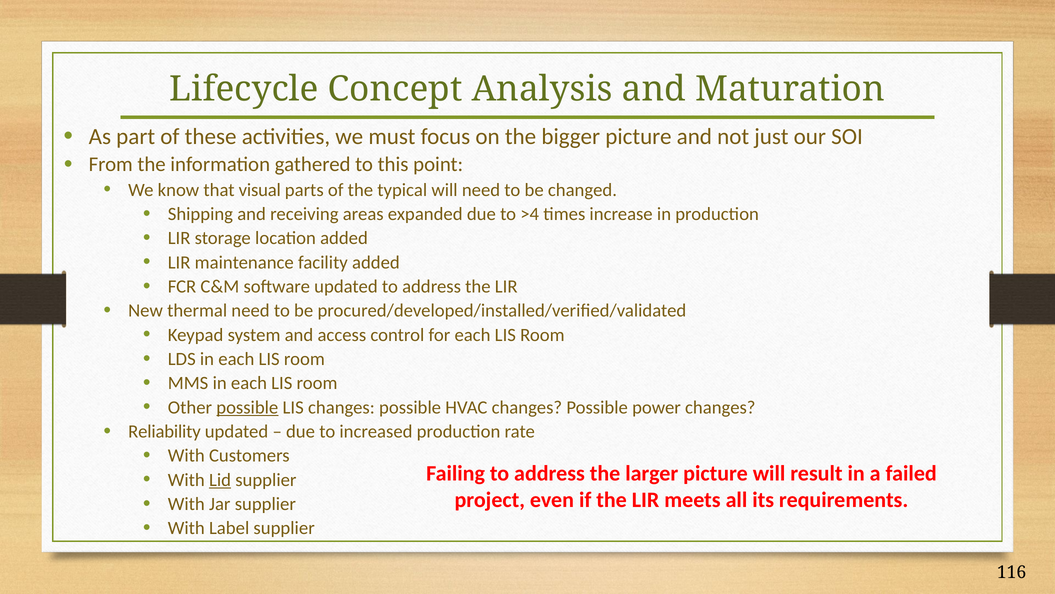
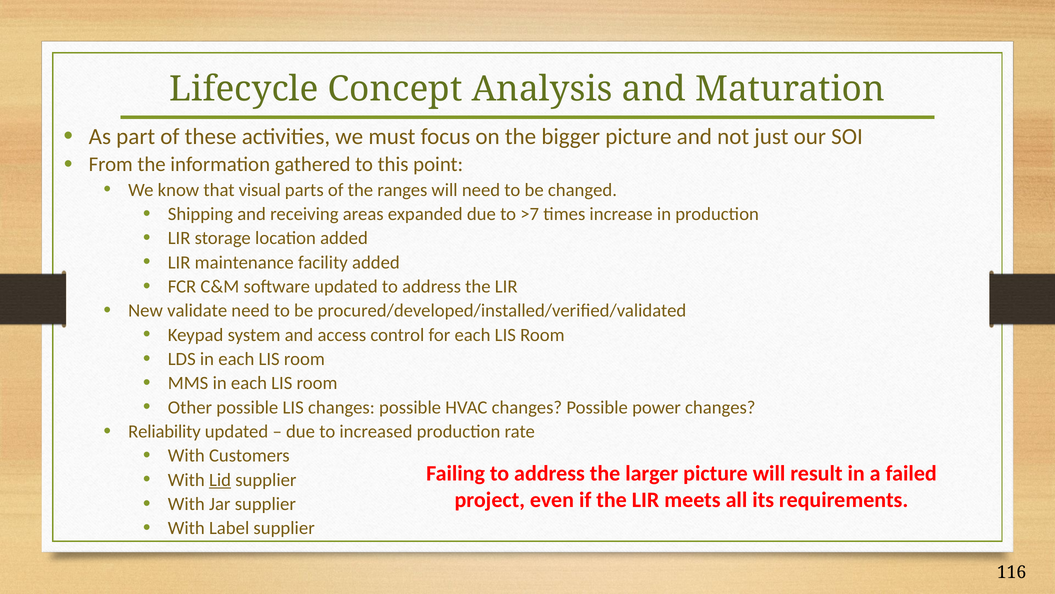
typical: typical -> ranges (402, 190)
>4: >4 -> >7 (530, 214)
thermal: thermal -> validate (197, 310)
possible underline: present -> none (247, 407)
